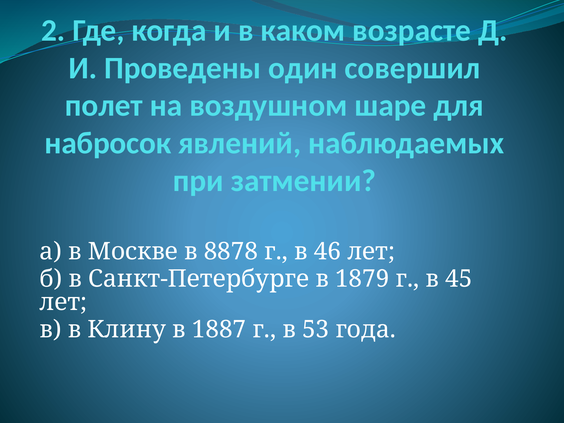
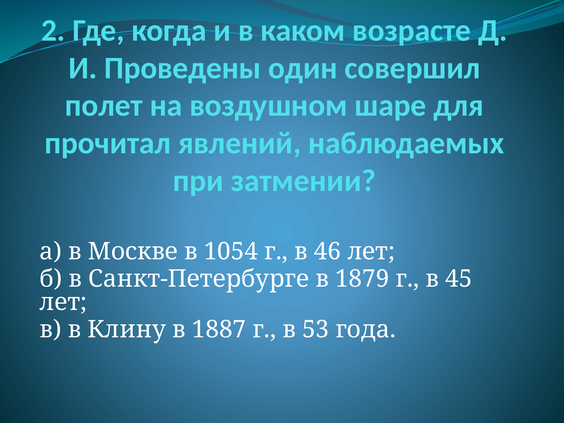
набросок: набросок -> прочитал (108, 143)
8878: 8878 -> 1054 (231, 252)
